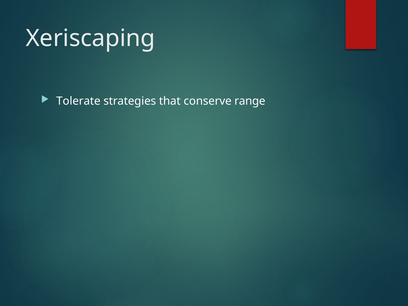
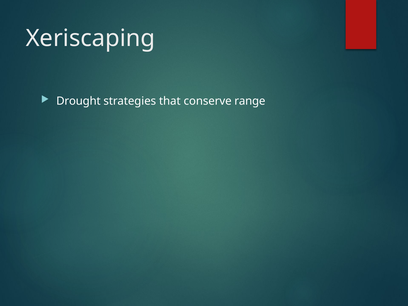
Tolerate: Tolerate -> Drought (78, 101)
